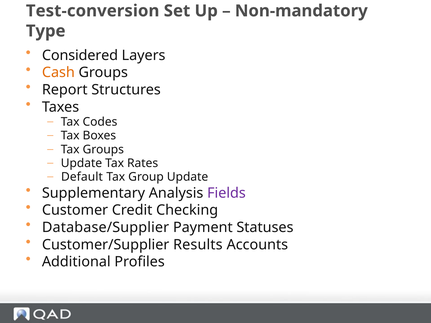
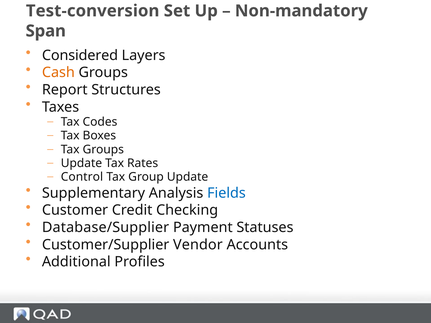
Type: Type -> Span (46, 31)
Default: Default -> Control (82, 177)
Fields colour: purple -> blue (226, 193)
Results: Results -> Vendor (198, 245)
